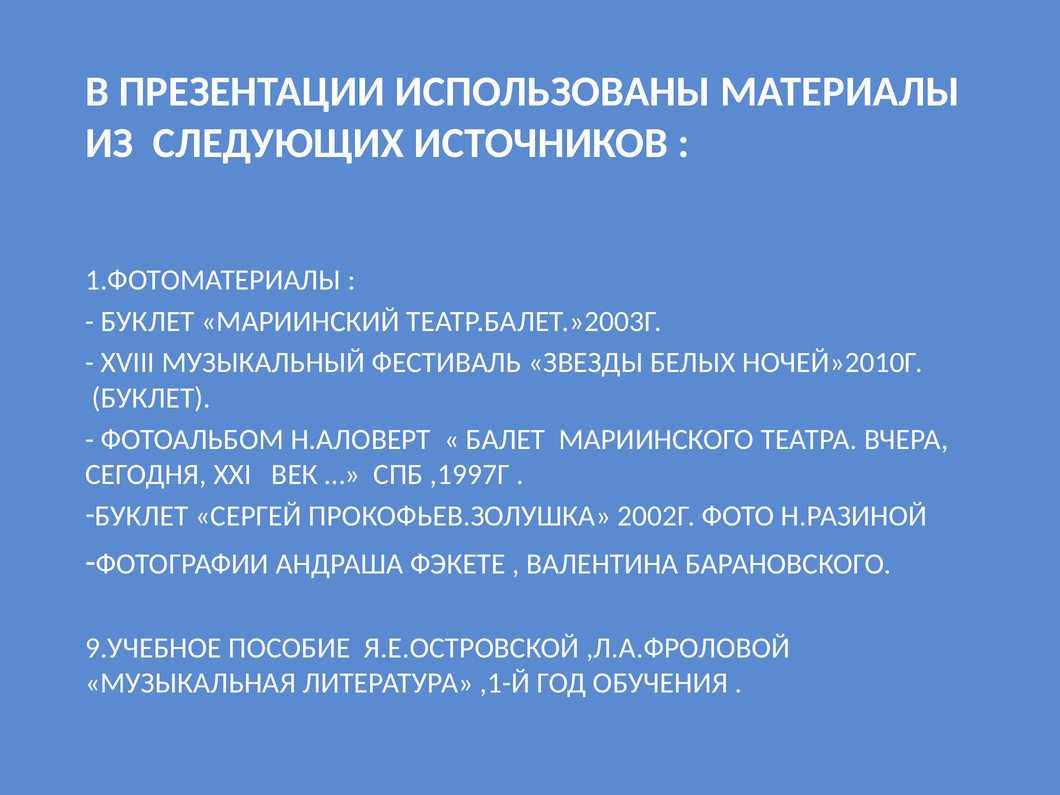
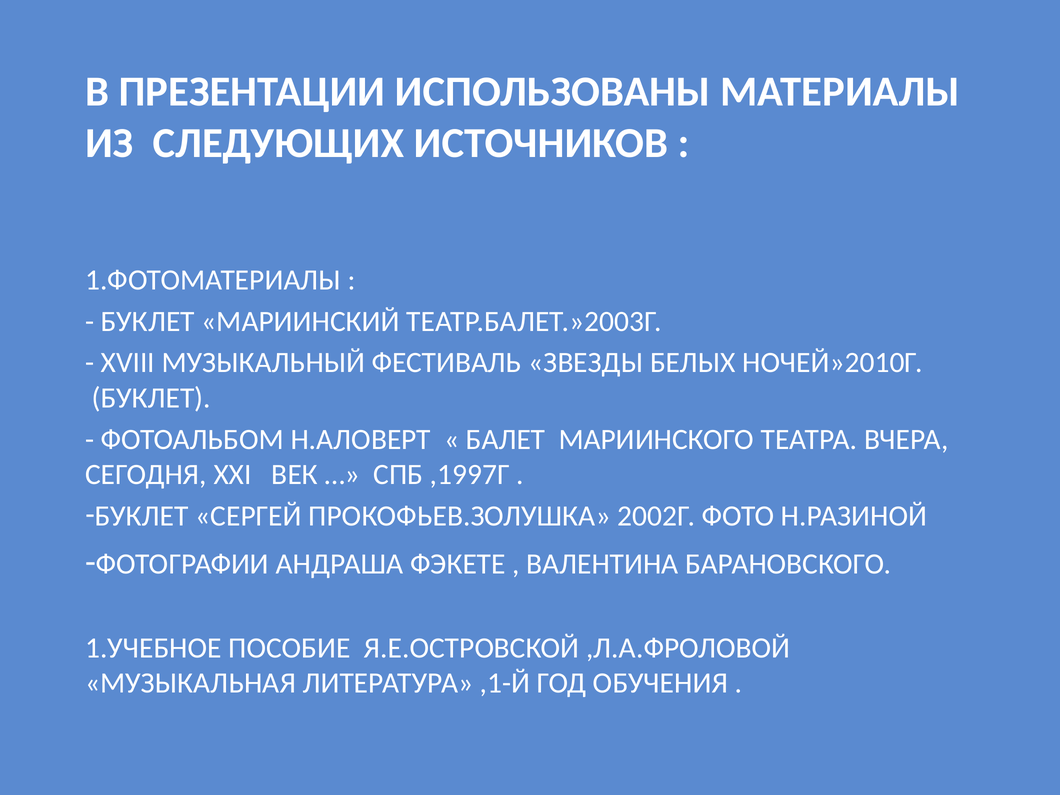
9.УЧЕБНОЕ: 9.УЧЕБНОЕ -> 1.УЧЕБНОЕ (153, 648)
